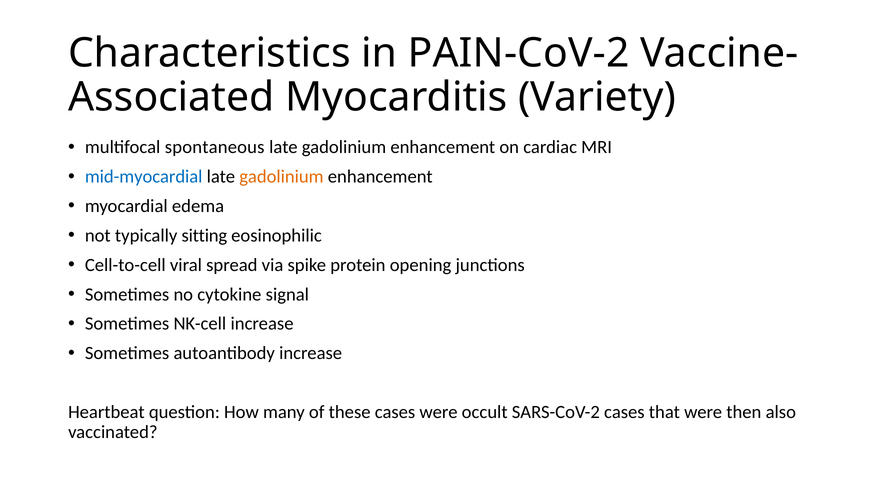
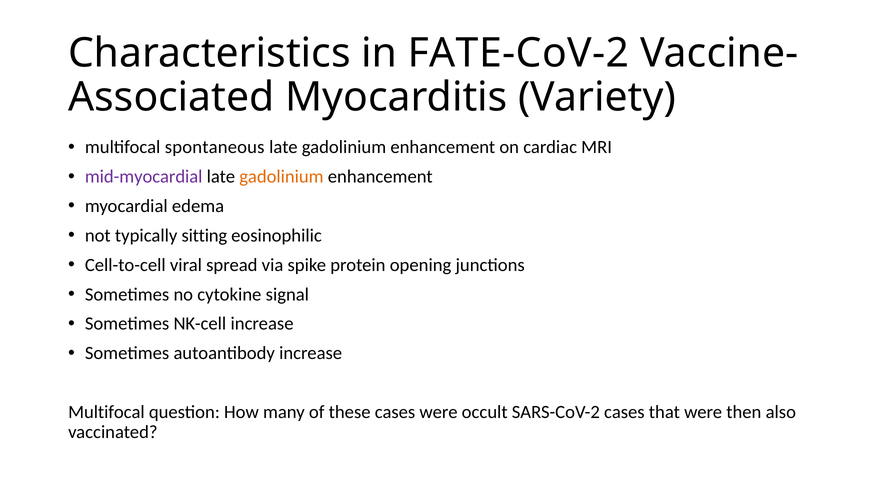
PAIN-CoV-2: PAIN-CoV-2 -> FATE-CoV-2 (518, 53)
mid-myocardial colour: blue -> purple (144, 177)
Heartbeat: Heartbeat -> Multifocal (106, 412)
